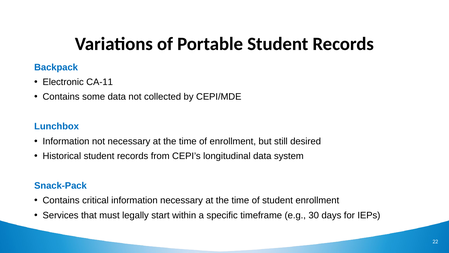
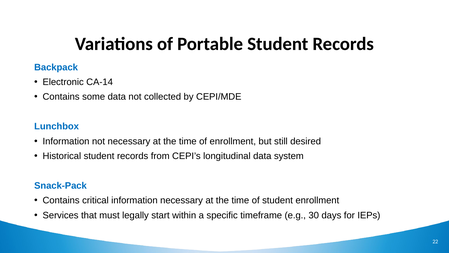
CA-11: CA-11 -> CA-14 (100, 82)
